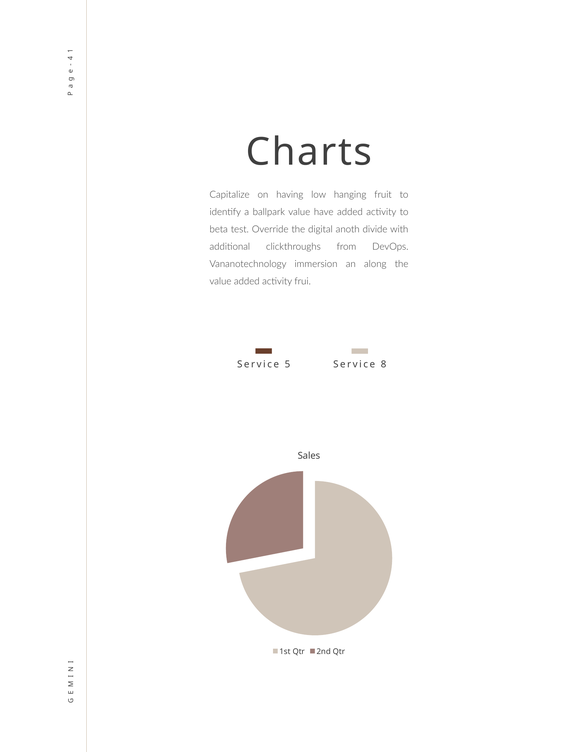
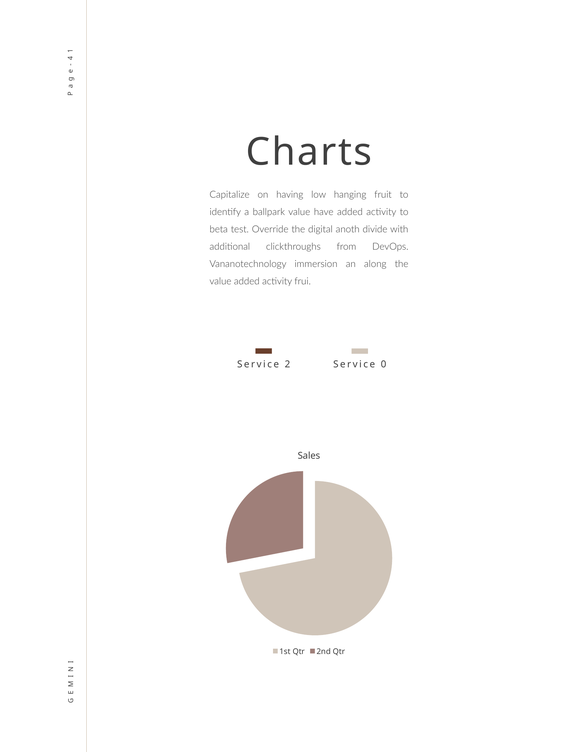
5: 5 -> 2 (287, 364)
8: 8 -> 0 (384, 364)
